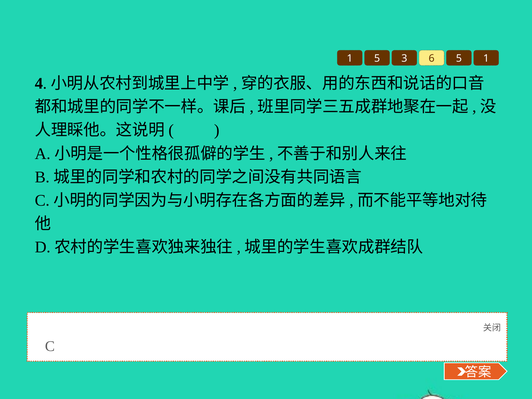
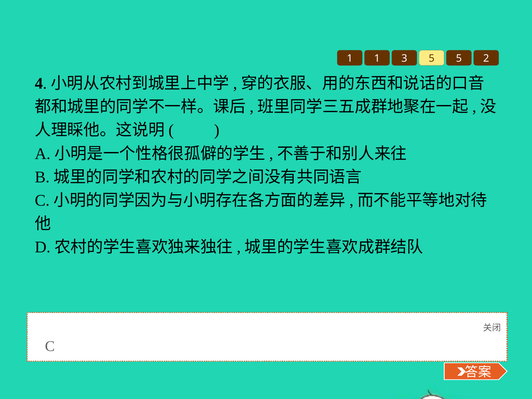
1 5: 5 -> 1 (377, 59)
3 6: 6 -> 5 (432, 59)
5 1: 1 -> 2 (486, 59)
